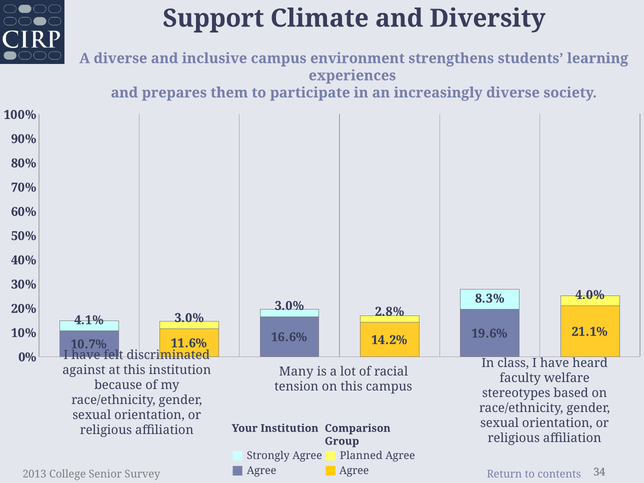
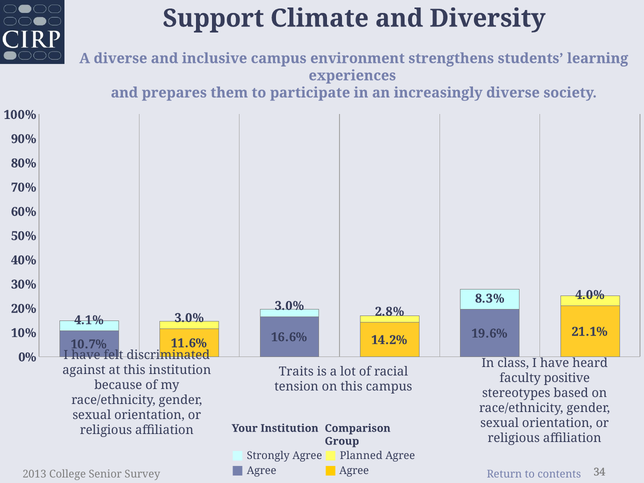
Many: Many -> Traits (296, 372)
welfare: welfare -> positive (567, 378)
